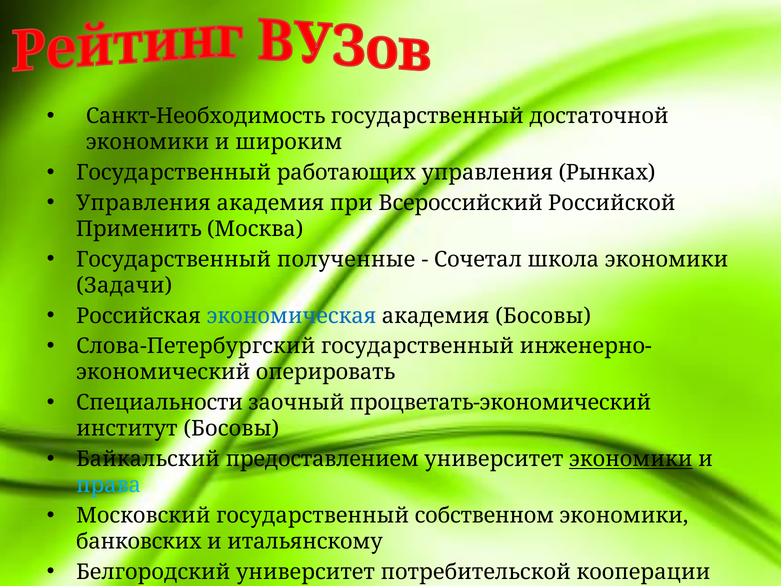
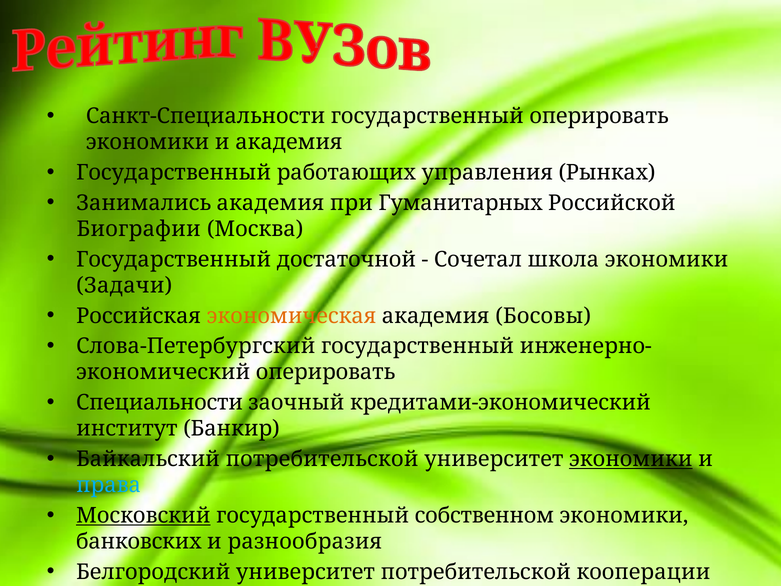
Санкт-Необходимость: Санкт-Необходимость -> Санкт-Специальности (206, 116)
государственный достаточной: достаточной -> оперировать (599, 116)
и широким: широким -> академия (289, 142)
Управления: Управления -> Занимались (144, 203)
Всероссийский: Всероссийский -> Гуманитарных (461, 203)
Применить: Применить -> Биографии (139, 229)
полученные: полученные -> достаточной (346, 259)
экономическая colour: blue -> orange (291, 316)
процветать-экономический: процветать-экономический -> кредитами-экономический (500, 403)
институт Босовы: Босовы -> Банкир (231, 429)
Байкальский предоставлением: предоставлением -> потребительской (322, 459)
Московский underline: none -> present (143, 515)
итальянскому: итальянскому -> разнообразия (305, 541)
